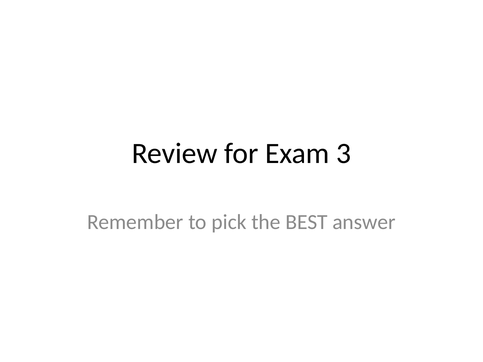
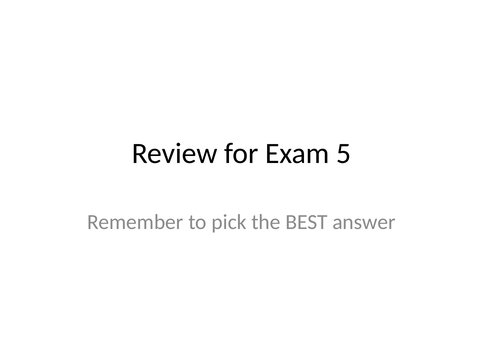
3: 3 -> 5 (344, 153)
